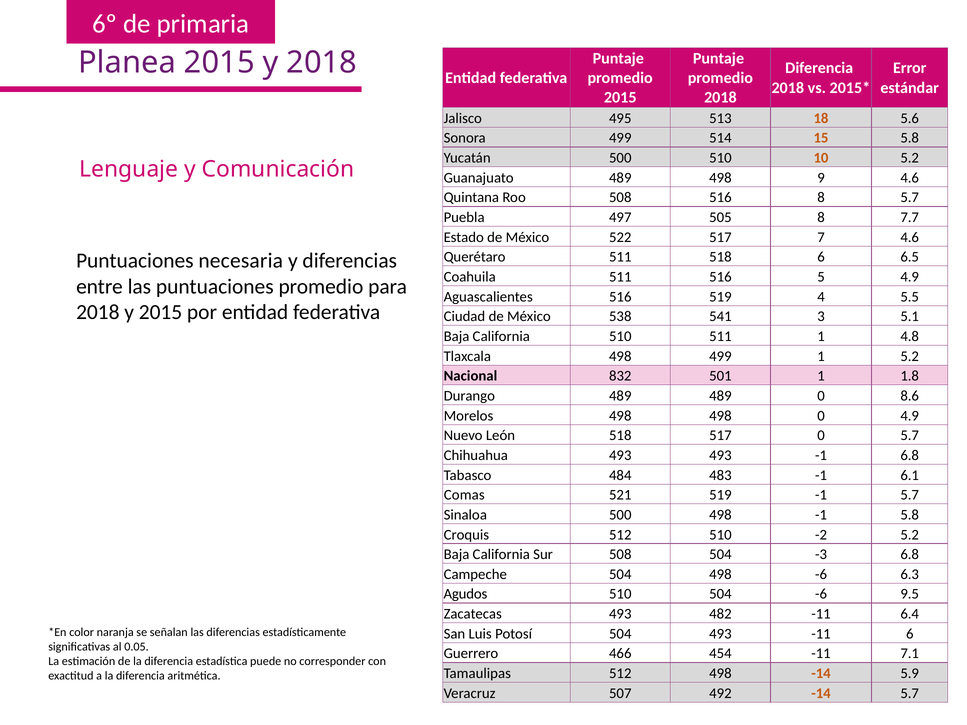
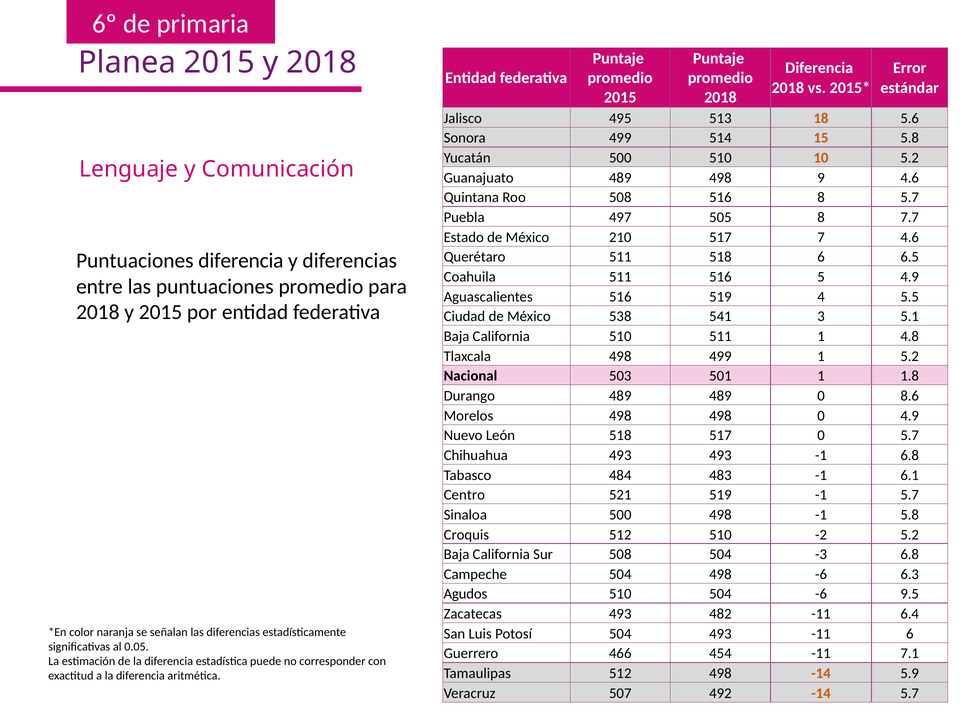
522: 522 -> 210 (620, 237)
Puntuaciones necesaria: necesaria -> diferencia (241, 261)
832: 832 -> 503 (620, 376)
Comas: Comas -> Centro (464, 495)
